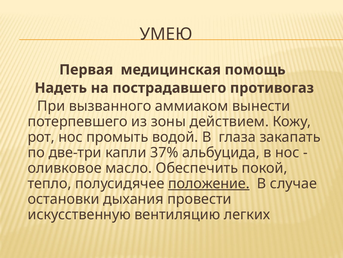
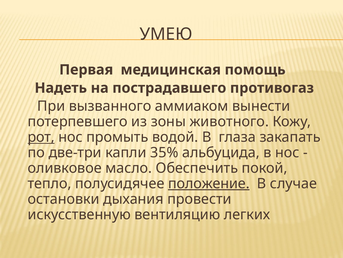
действием: действием -> животного (229, 121)
рот underline: none -> present (41, 137)
37%: 37% -> 35% (164, 152)
